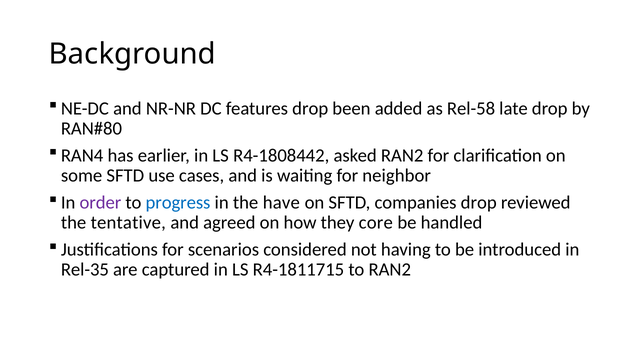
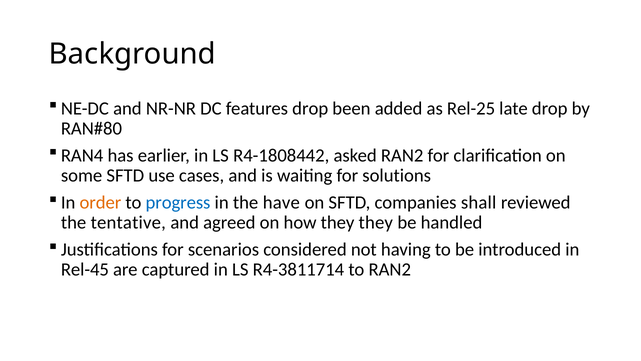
Rel-58: Rel-58 -> Rel-25 (471, 108)
neighbor: neighbor -> solutions (397, 175)
order colour: purple -> orange (100, 202)
companies drop: drop -> shall (479, 202)
they core: core -> they (376, 222)
Rel-35: Rel-35 -> Rel-45 (85, 269)
R4-1811715: R4-1811715 -> R4-3811714 (298, 269)
